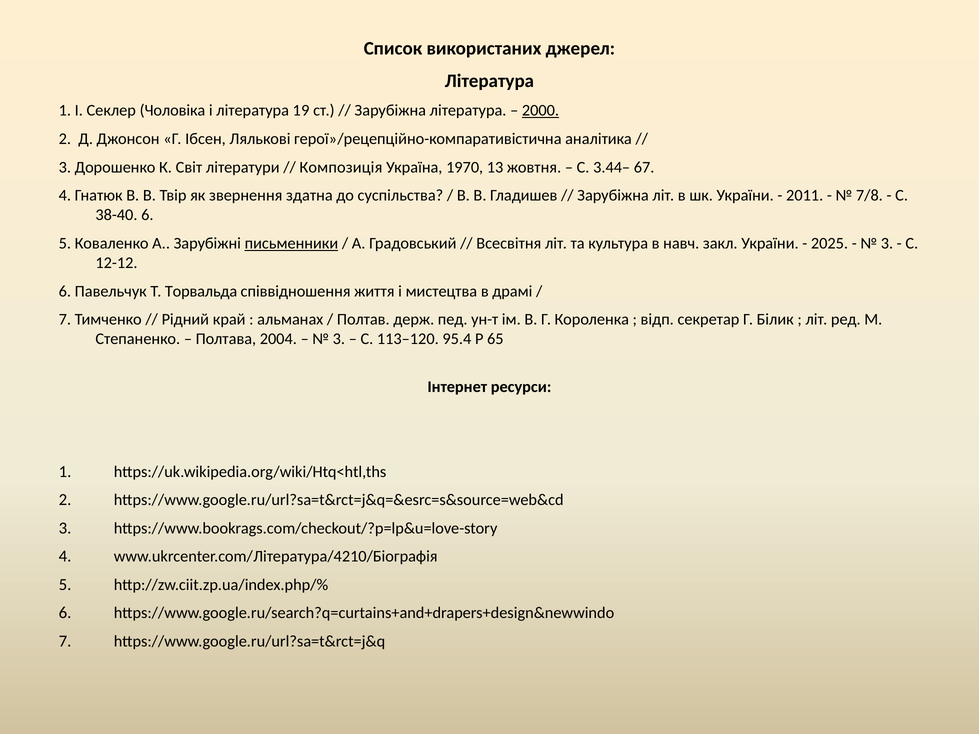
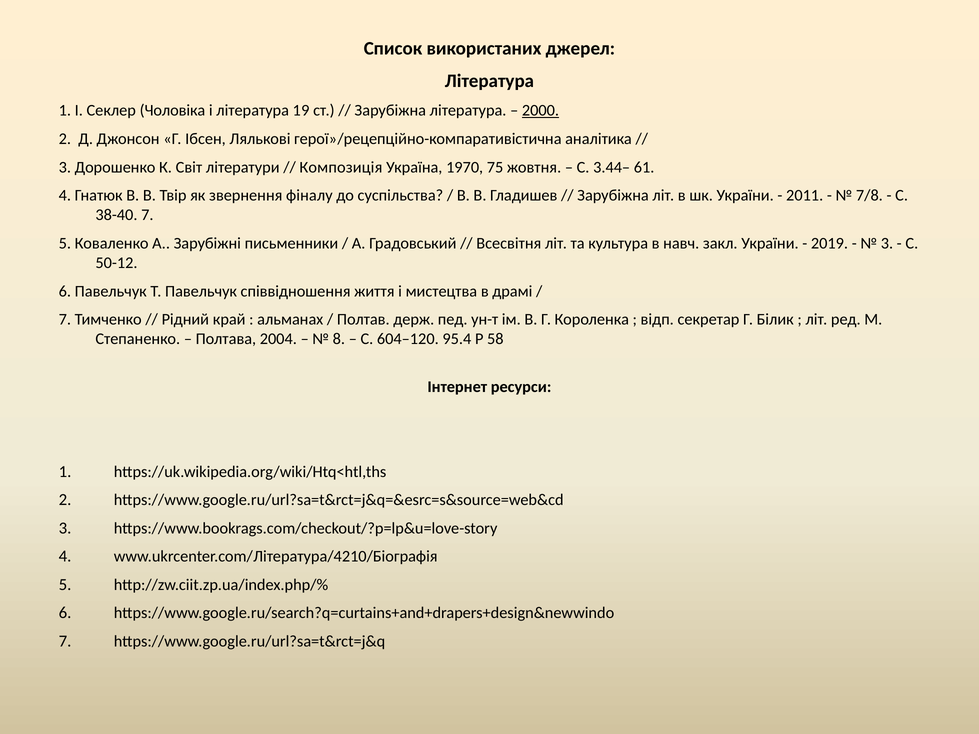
13: 13 -> 75 (495, 167)
67: 67 -> 61 (644, 167)
здатна: здатна -> фіналу (309, 196)
38-40 6: 6 -> 7 (147, 215)
письменники underline: present -> none (291, 243)
2025: 2025 -> 2019 (830, 243)
12-12: 12-12 -> 50-12 (116, 263)
Т Торвальда: Торвальда -> Павельчук (201, 291)
3: 3 -> 8 (339, 339)
113–120: 113–120 -> 604–120 (408, 339)
65: 65 -> 58 (495, 339)
